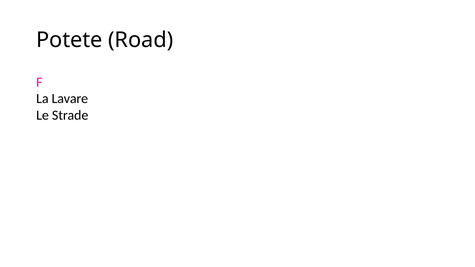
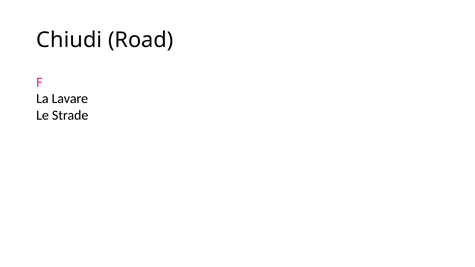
Potete: Potete -> Chiudi (69, 40)
